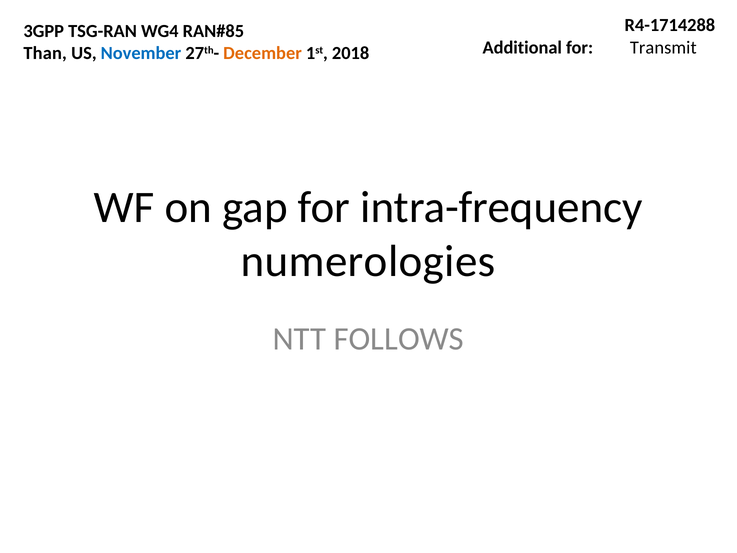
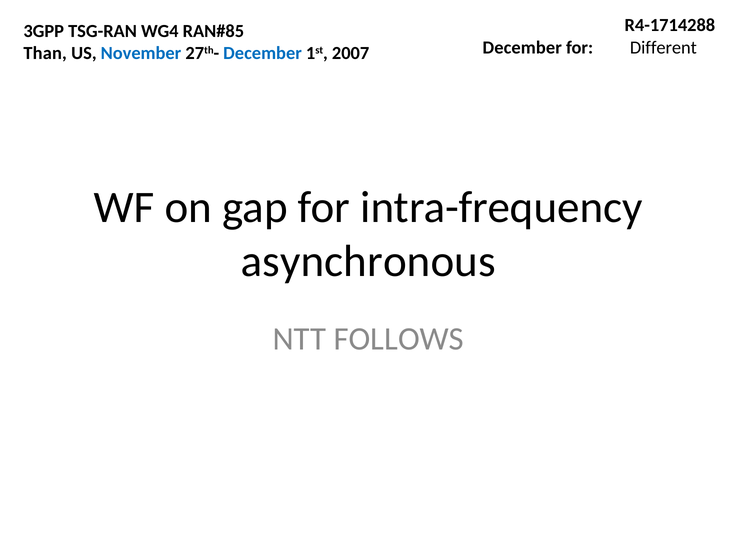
Additional: Additional -> December (522, 47)
Transmit: Transmit -> Different (663, 47)
December colour: orange -> blue (263, 53)
2018: 2018 -> 2007 (351, 53)
numerologies: numerologies -> asynchronous (368, 261)
